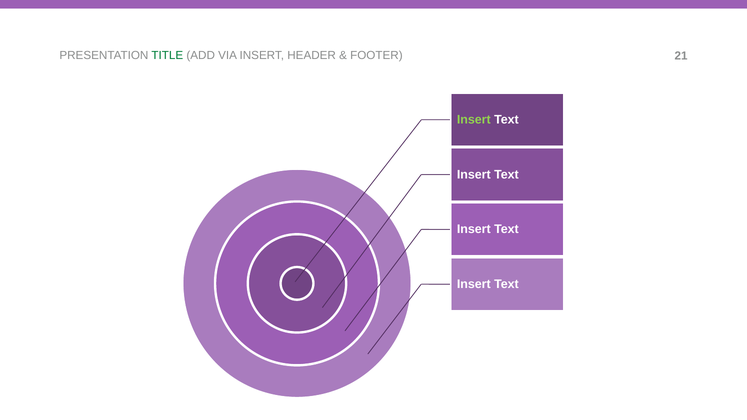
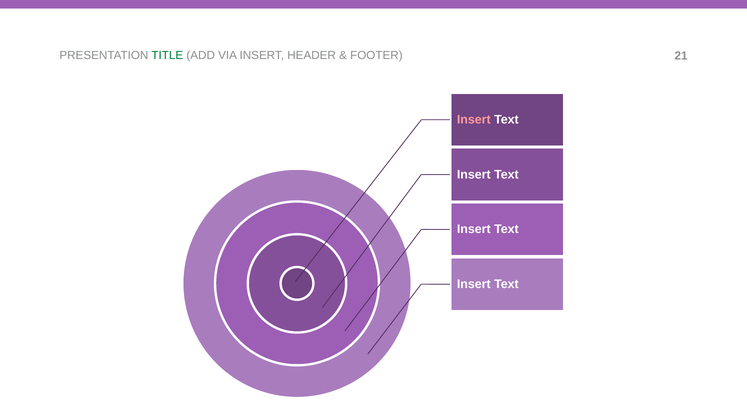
Insert colour: light green -> pink (474, 120)
